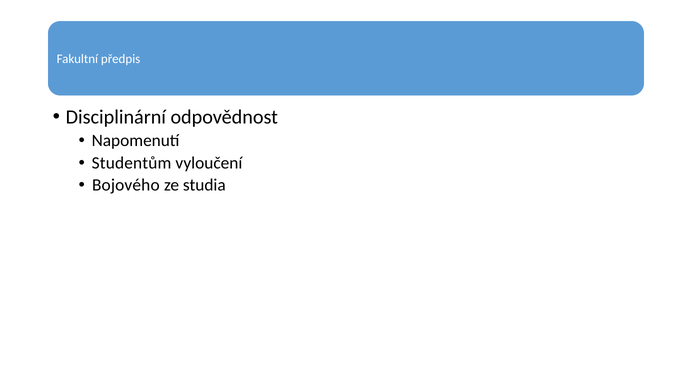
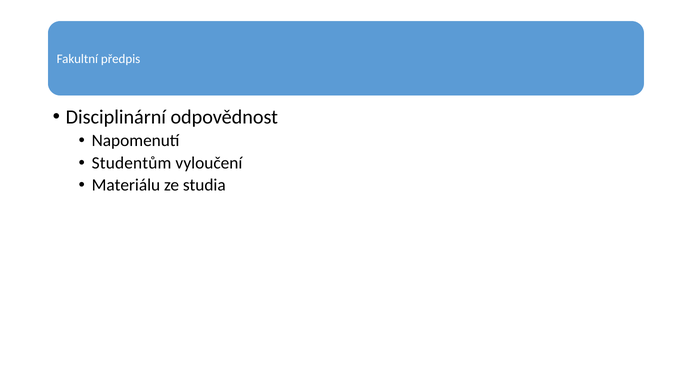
Bojového: Bojového -> Materiálu (126, 185)
